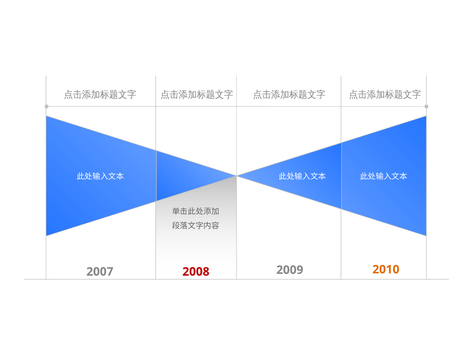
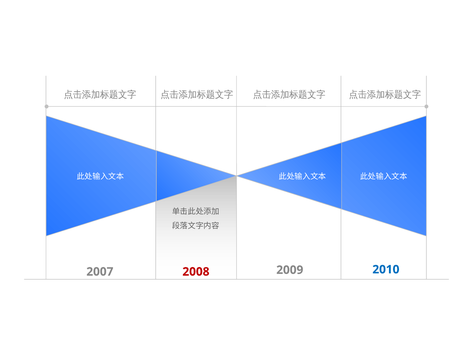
2010 colour: orange -> blue (386, 269)
